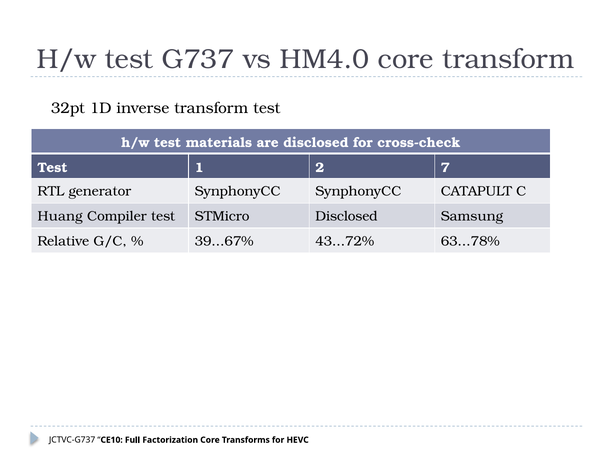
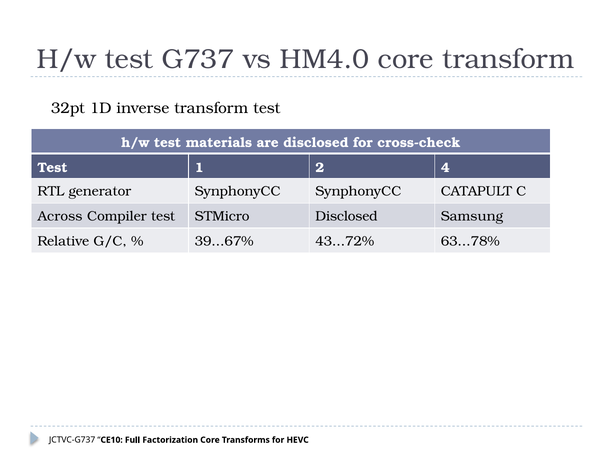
7: 7 -> 4 (445, 168)
Huang: Huang -> Across (60, 216)
